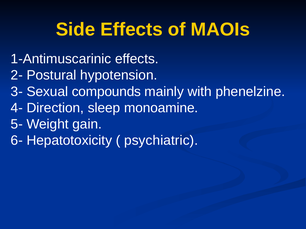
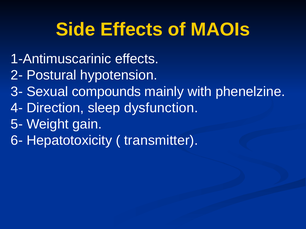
monoamine: monoamine -> dysfunction (161, 108)
psychiatric: psychiatric -> transmitter (161, 141)
